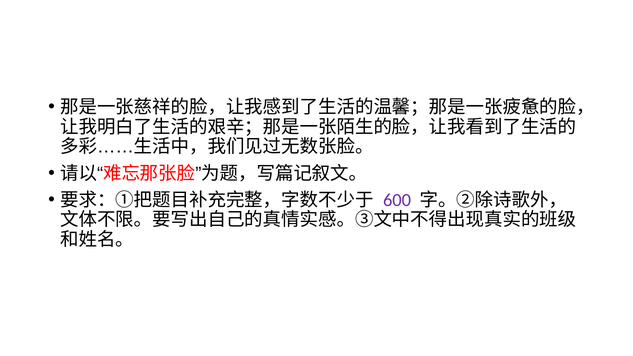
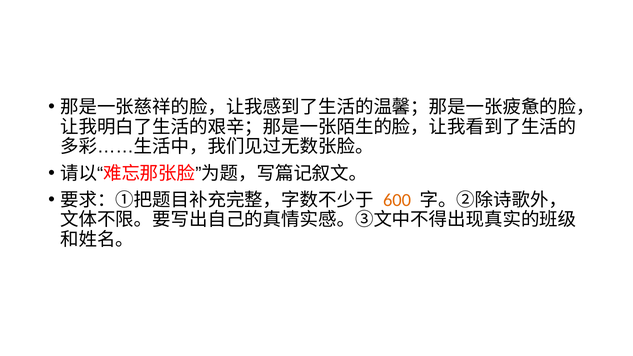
600 colour: purple -> orange (397, 200)
